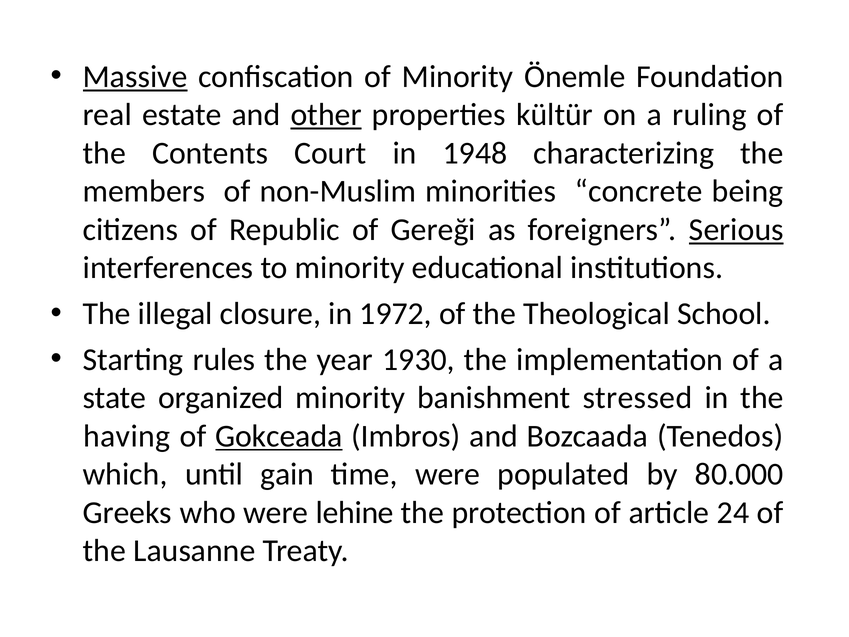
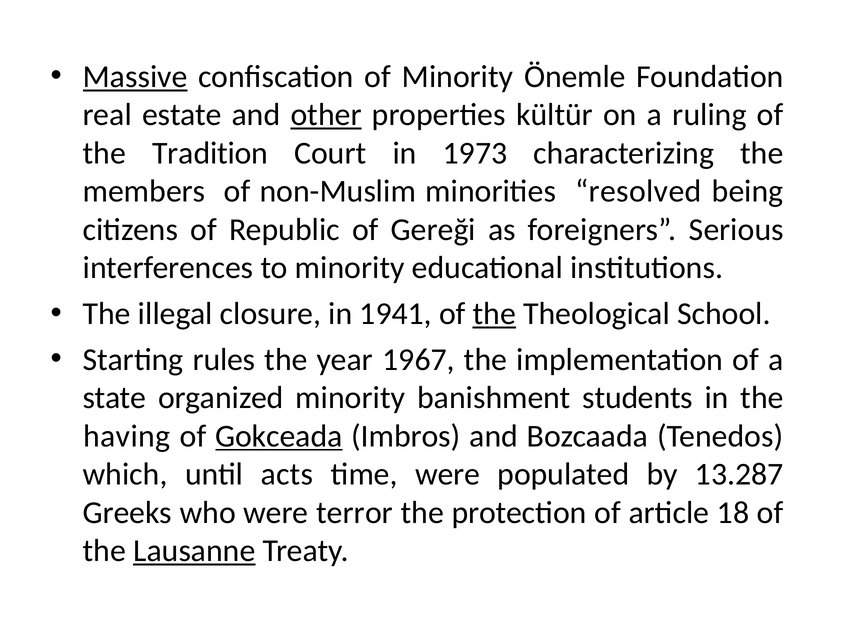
Contents: Contents -> Tradition (210, 153)
1948: 1948 -> 1973 (475, 153)
concrete: concrete -> resolved (638, 191)
Serious underline: present -> none (736, 230)
1972: 1972 -> 1941 (396, 314)
the underline: none -> present (494, 314)
1930: 1930 -> 1967 (419, 359)
stressed: stressed -> students (638, 398)
gain: gain -> acts (287, 474)
80.000: 80.000 -> 13.287 (739, 474)
lehine: lehine -> terror (355, 512)
24: 24 -> 18 (733, 512)
Lausanne underline: none -> present (194, 551)
